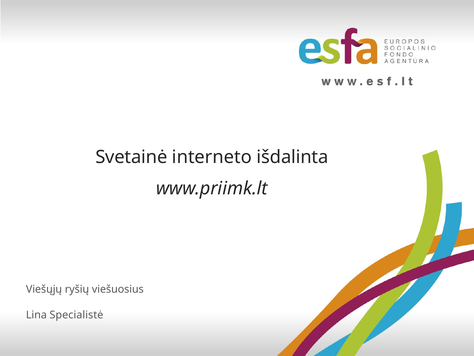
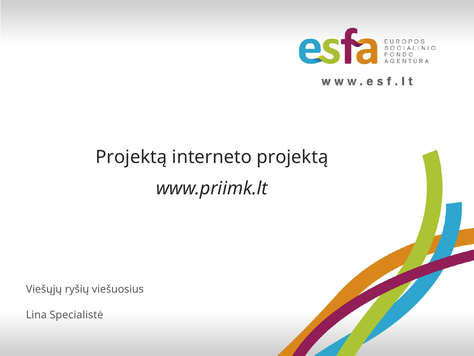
Svetainė: Svetainė -> Projektą (131, 157)
interneto išdalinta: išdalinta -> projektą (292, 157)
